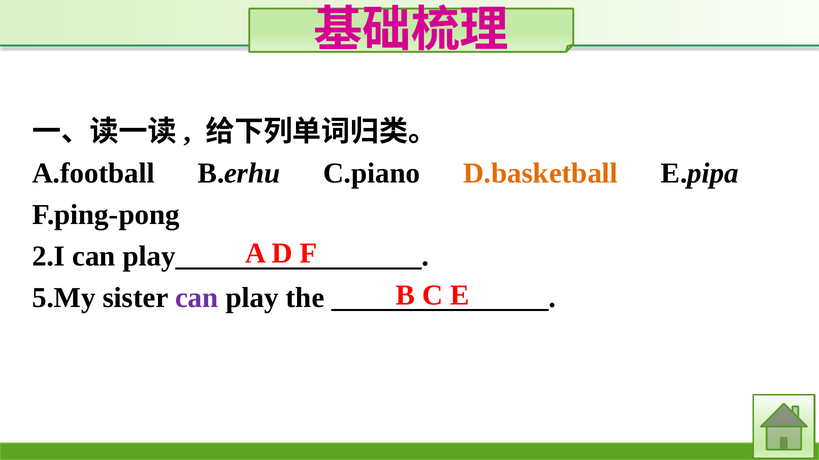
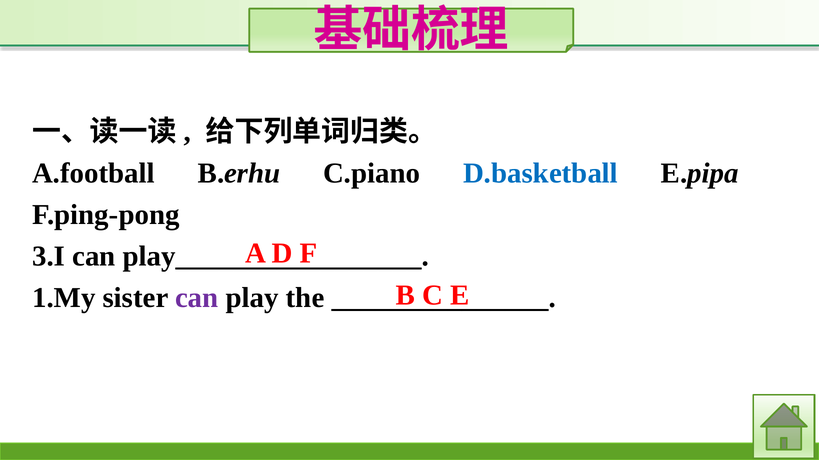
D.basketball colour: orange -> blue (541, 173)
2.I: 2.I -> 3.I (49, 257)
5.My: 5.My -> 1.My (64, 298)
